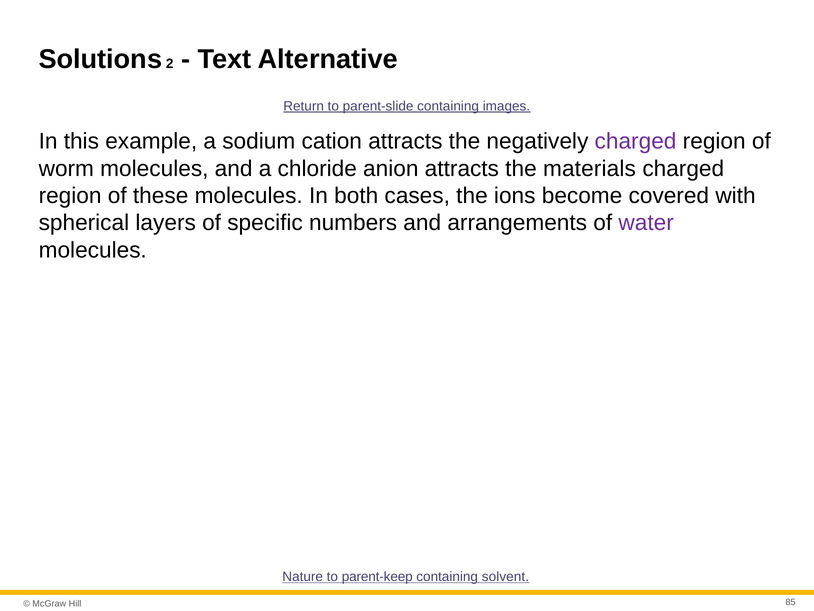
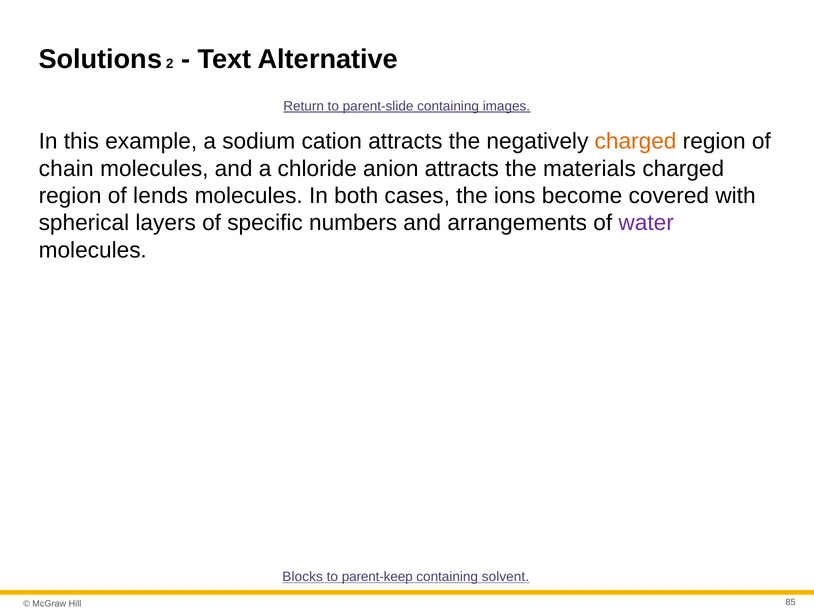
charged colour: purple -> orange (636, 141)
worm: worm -> chain (66, 168)
these: these -> lends (161, 196)
Nature: Nature -> Blocks (303, 576)
